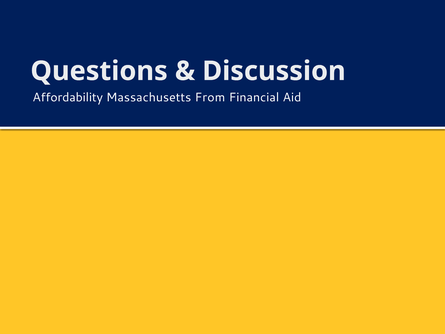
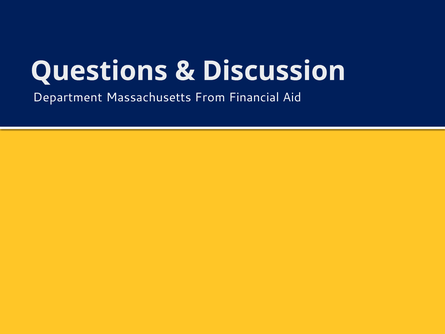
Affordability: Affordability -> Department (68, 97)
